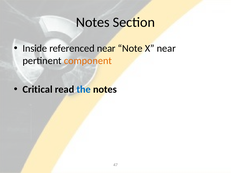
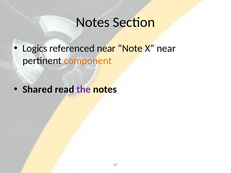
Inside: Inside -> Logics (35, 48)
Critical: Critical -> Shared (38, 90)
the colour: blue -> purple (84, 90)
